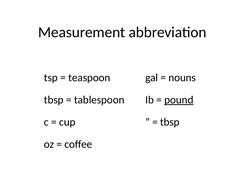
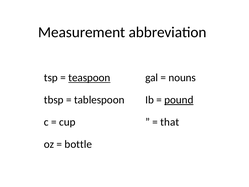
teaspoon underline: none -> present (89, 78)
tbsp: tbsp -> that (170, 122)
coffee: coffee -> bottle (78, 144)
